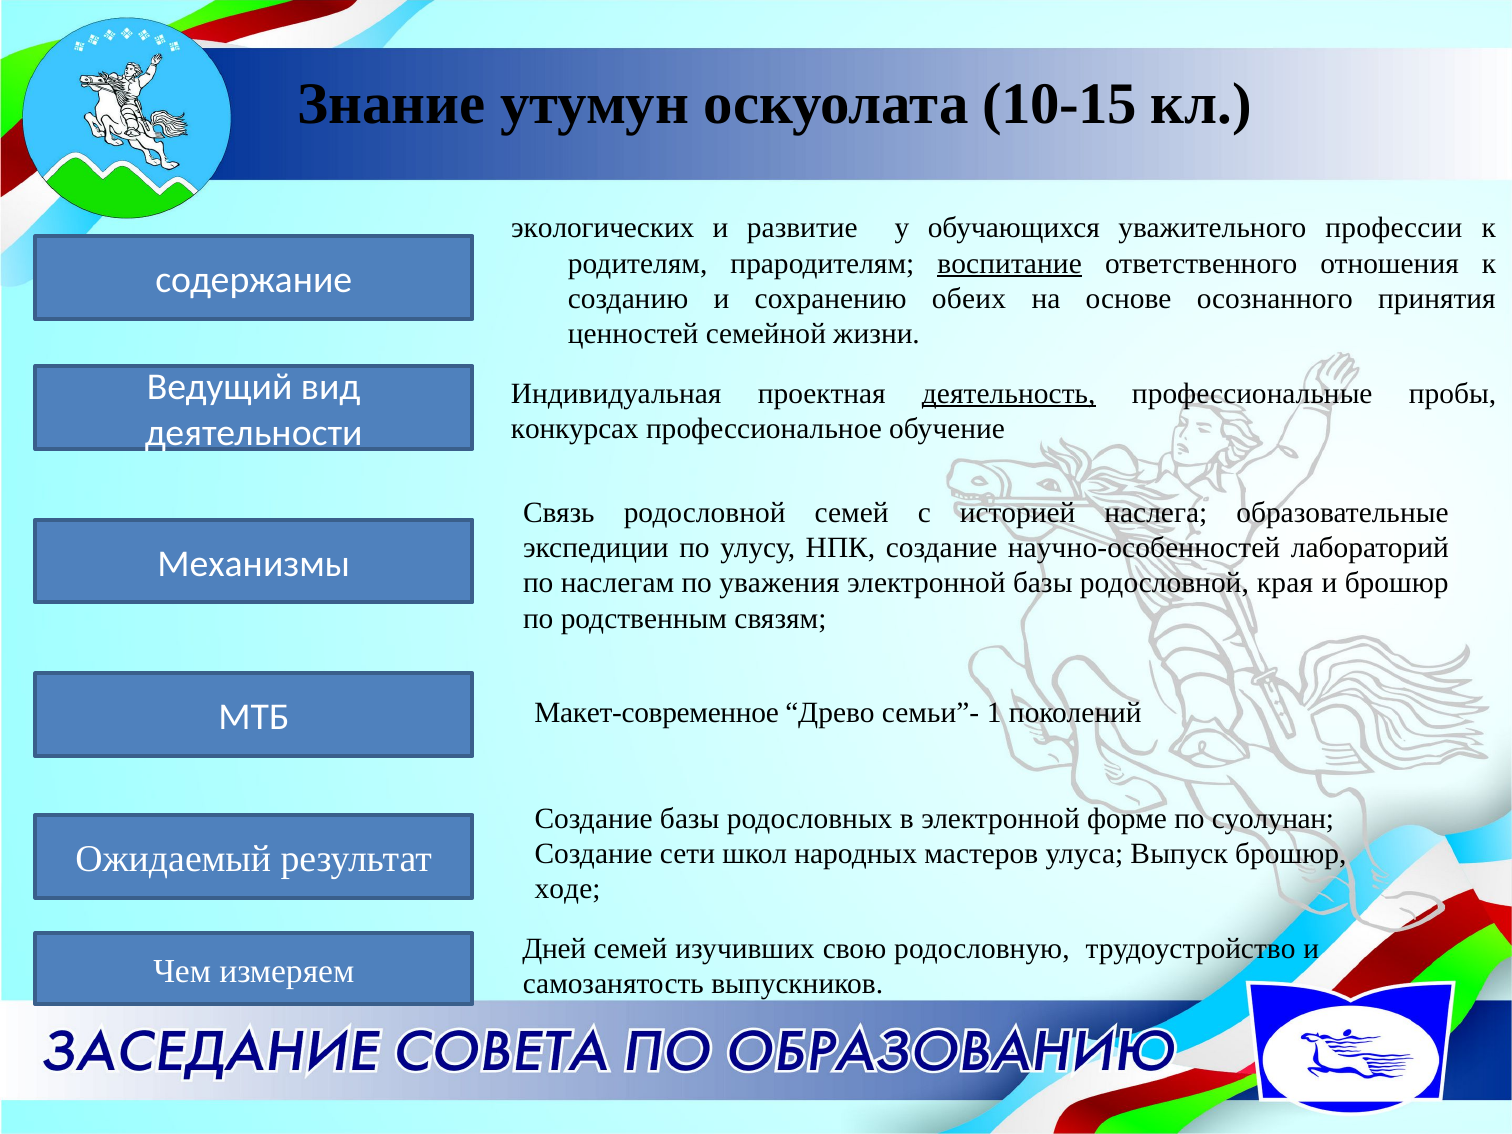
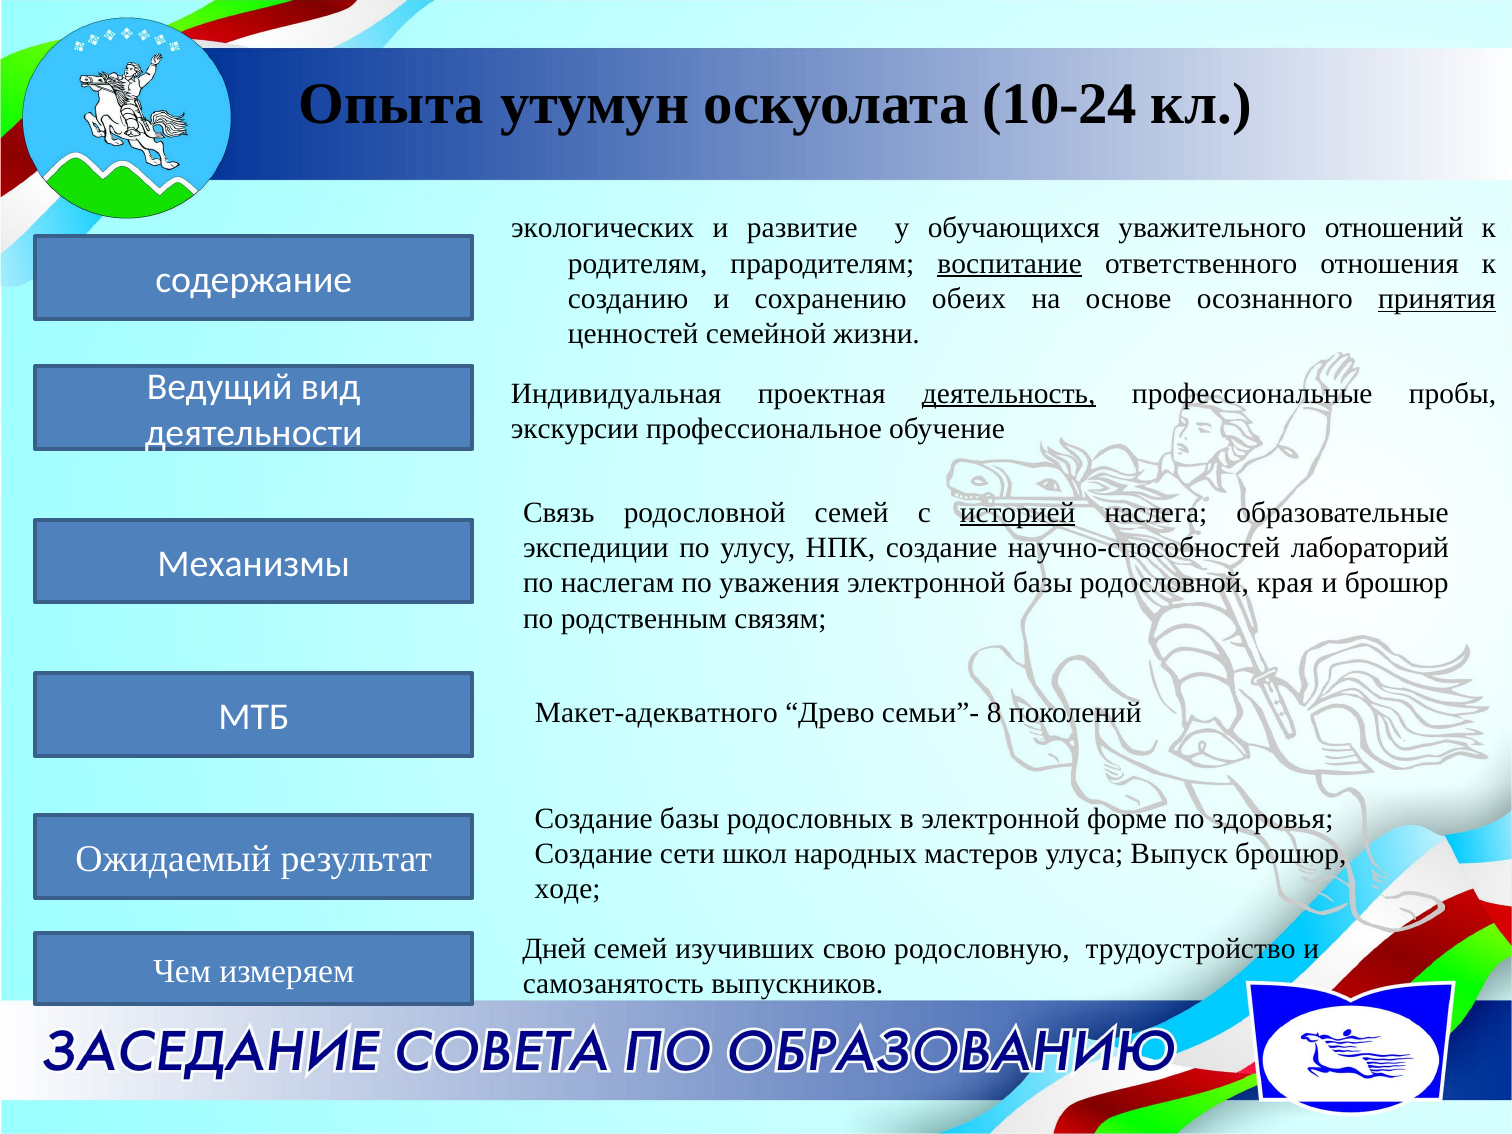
Знание: Знание -> Опыта (391, 104)
10-15: 10-15 -> 10-24 (1060, 104)
профессии: профессии -> отношений (1394, 228)
принятия underline: none -> present (1437, 299)
конкурсах: конкурсах -> экскурсии (575, 429)
историей underline: none -> present (1018, 512)
научно-особенностей: научно-особенностей -> научно-способностей (1144, 548)
Макет-современное: Макет-современное -> Макет-адекватного (656, 712)
1: 1 -> 8 (994, 712)
суолунан: суолунан -> здоровья (1273, 819)
